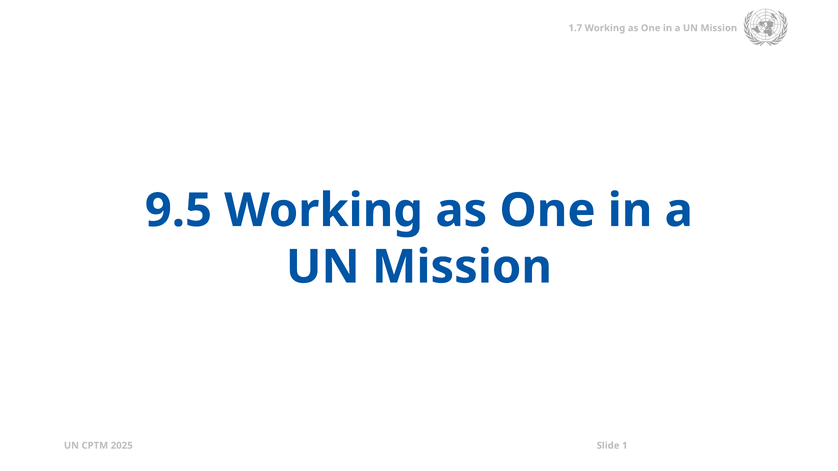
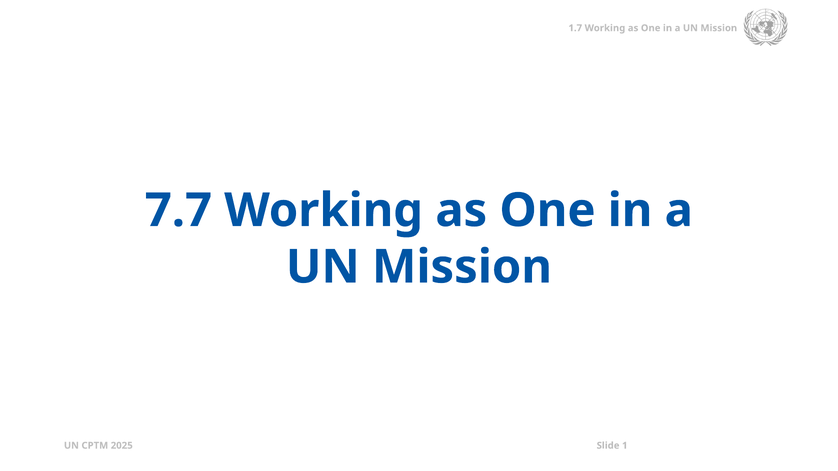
9.5: 9.5 -> 7.7 (178, 211)
